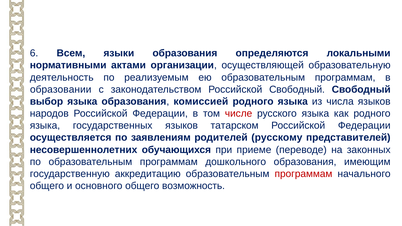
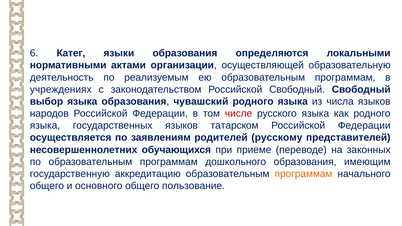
Всем: Всем -> Катег (71, 53)
образовании: образовании -> учреждениях (61, 89)
комиссией: комиссией -> чувашский (201, 102)
программам colour: red -> orange (303, 174)
возможность: возможность -> пользование (193, 186)
